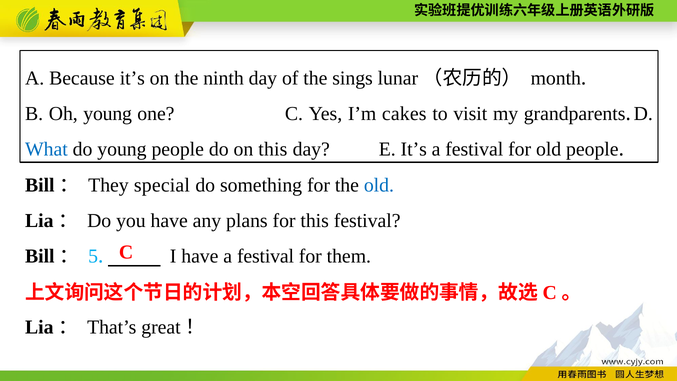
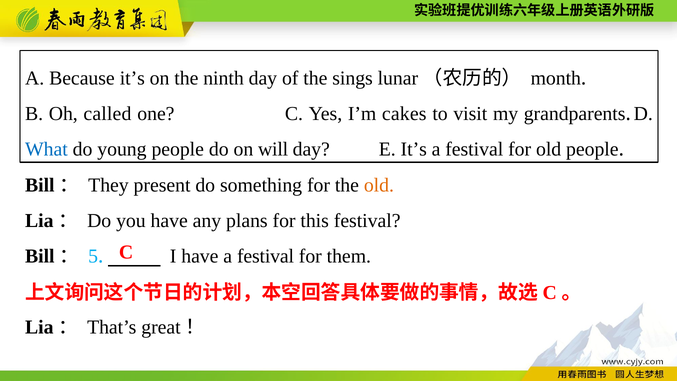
Oh young: young -> called (107, 114)
on this: this -> will (273, 149)
special: special -> present (162, 185)
old colour: blue -> orange (379, 185)
